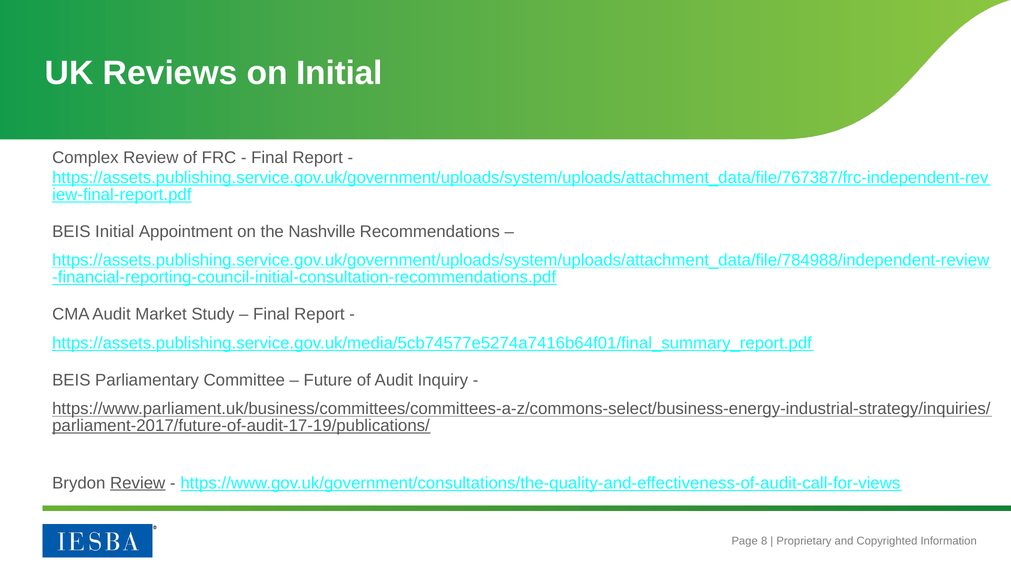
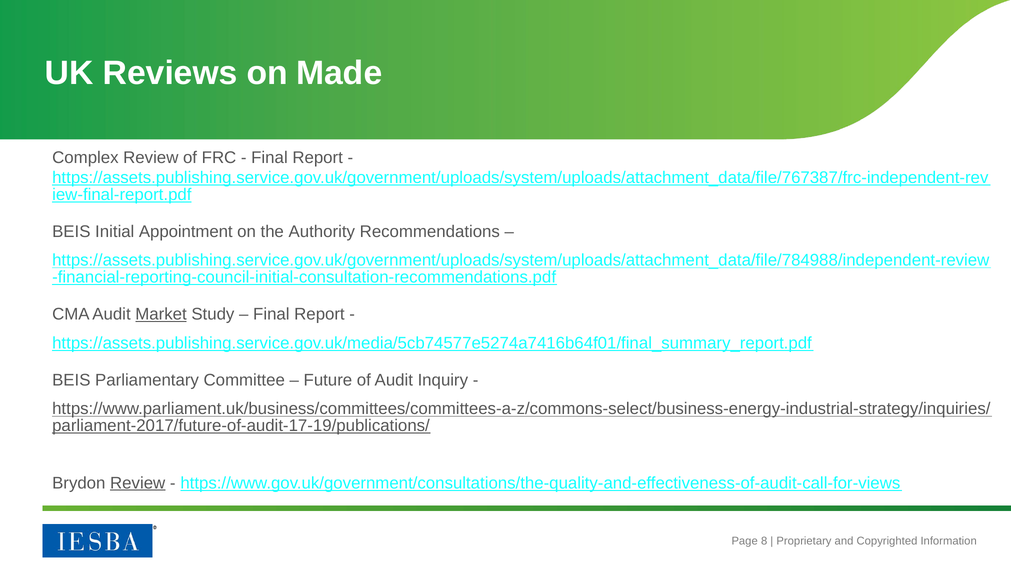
on Initial: Initial -> Made (339, 73)
Nashville: Nashville -> Authority (322, 232)
Market underline: none -> present (161, 314)
